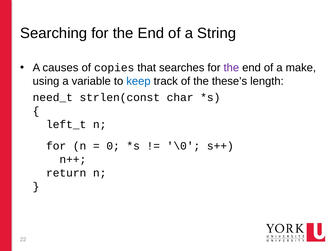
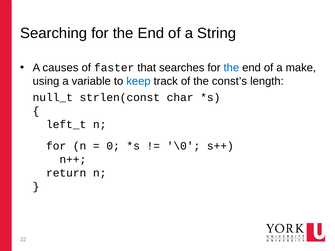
copies: copies -> faster (114, 68)
the colour: purple -> blue (231, 68)
these’s: these’s -> const’s (229, 81)
need_t: need_t -> null_t (53, 98)
